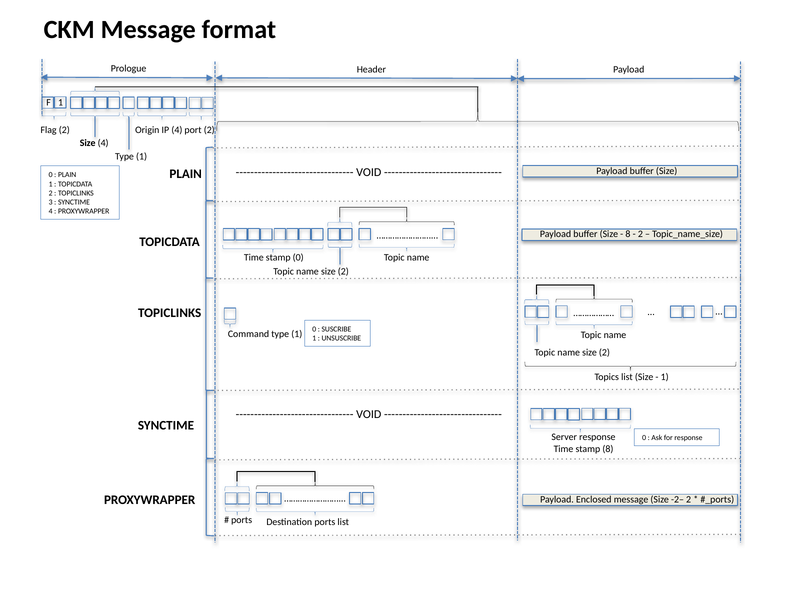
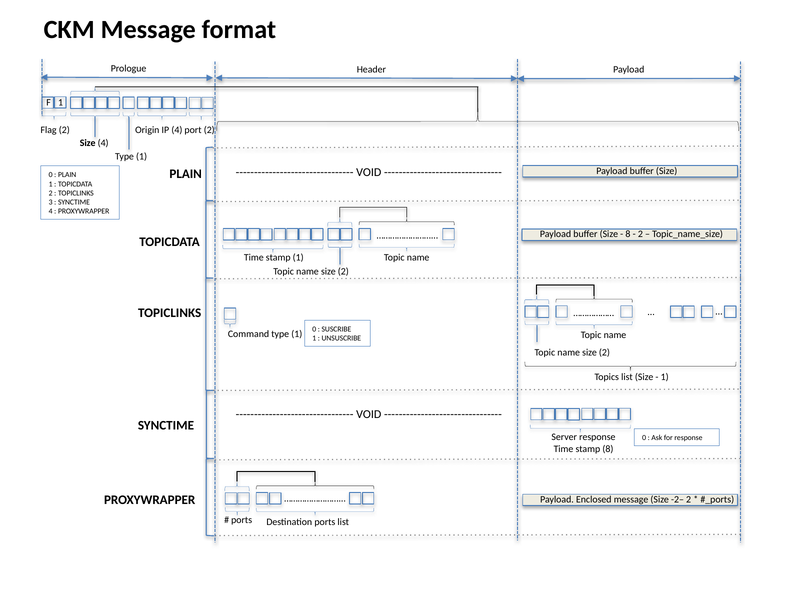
stamp 0: 0 -> 1 (298, 258)
